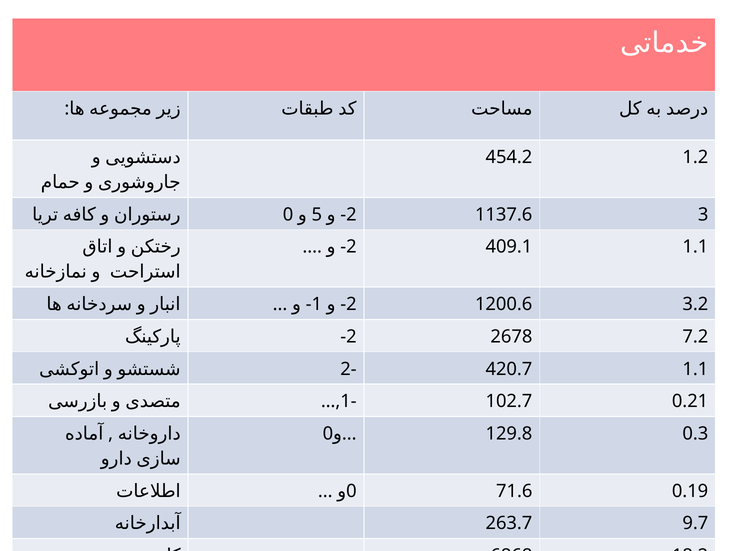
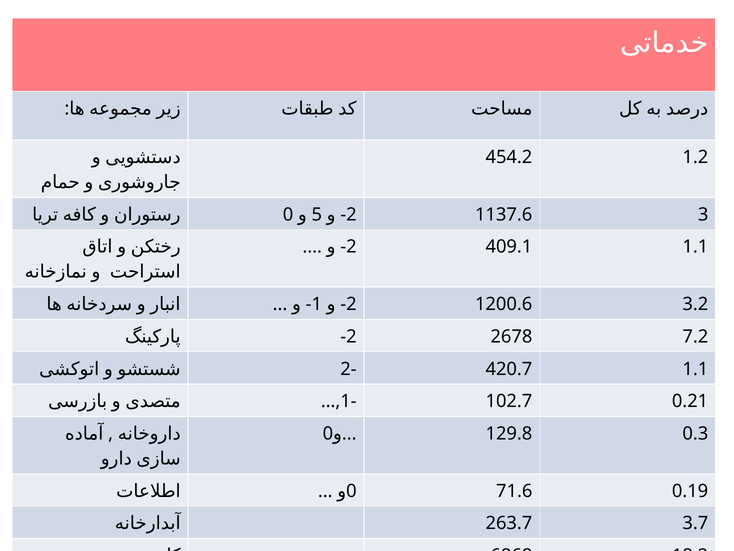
9.7: 9.7 -> 3.7 (695, 523)
